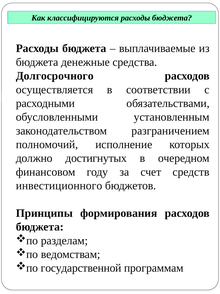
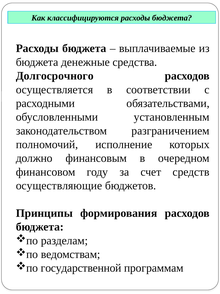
достигнутых: достигнутых -> финансовым (96, 158)
инвестиционного: инвестиционного -> осуществляющие (59, 185)
